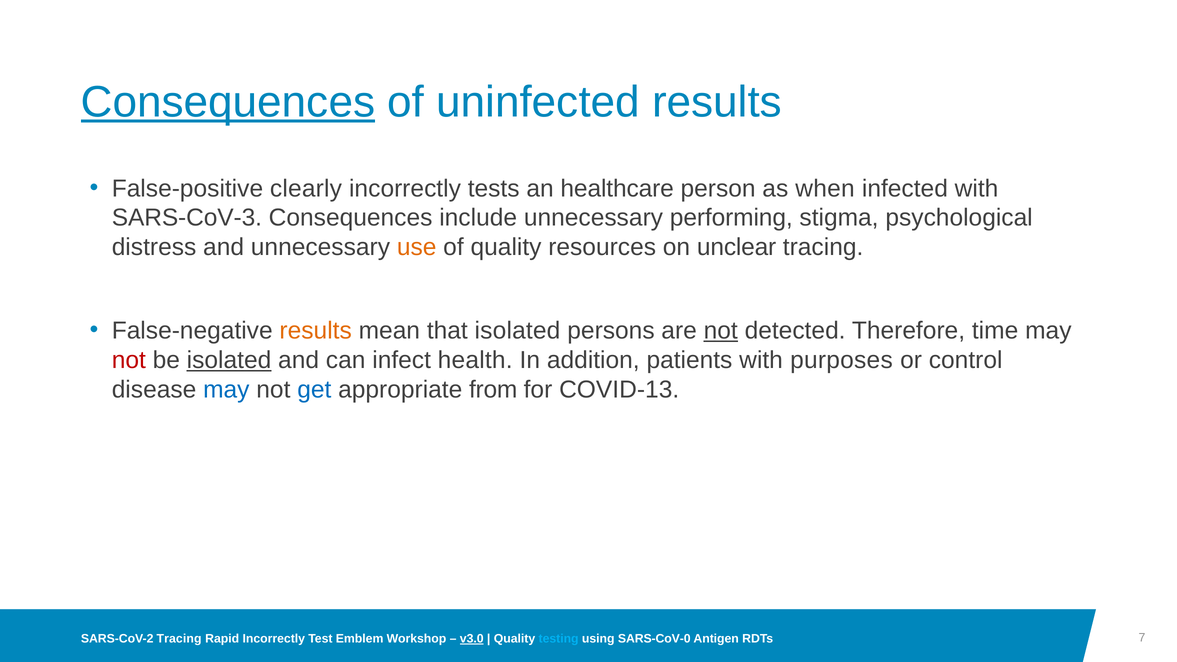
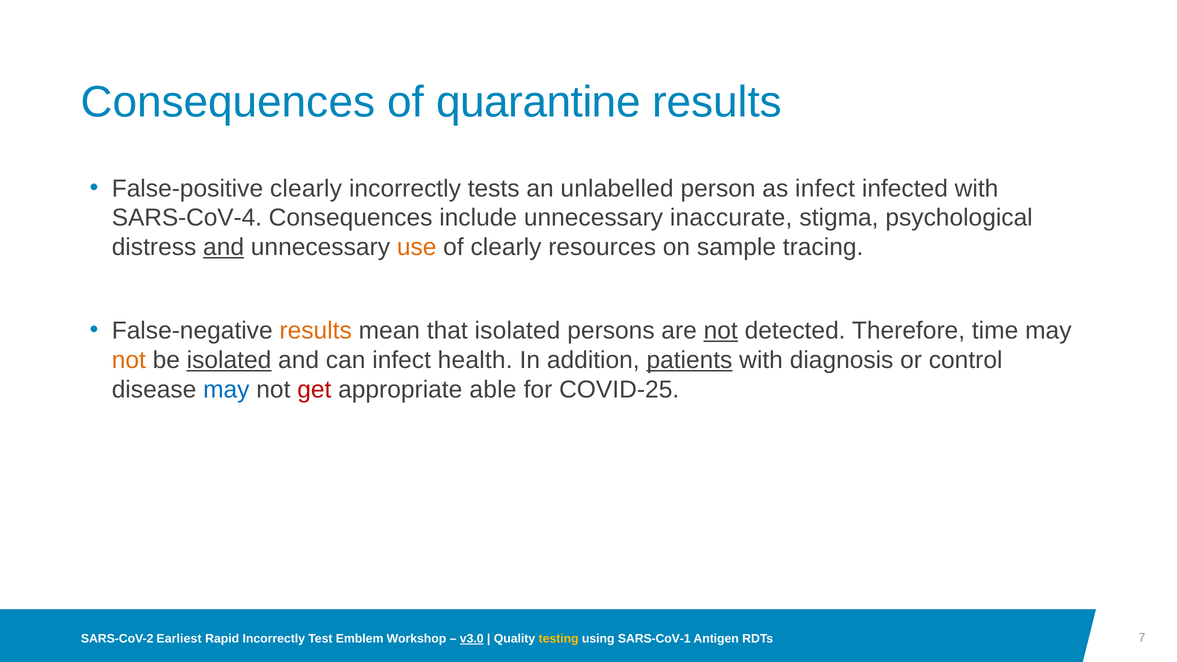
Consequences underline: present -> none (228, 102)
uninfected: uninfected -> quarantine (538, 102)
healthcare: healthcare -> unlabelled (617, 188)
as when: when -> infect (825, 188)
SARS-CoV-3: SARS-CoV-3 -> SARS-CoV-4 (187, 218)
performing: performing -> inaccurate (731, 218)
and underline: none -> present (224, 247)
of quality: quality -> clearly (506, 247)
unclear: unclear -> sample (737, 247)
not colour: red -> orange (129, 360)
patients underline: none -> present (689, 360)
purposes: purposes -> diagnosis (842, 360)
get colour: blue -> red (314, 390)
from: from -> able (493, 390)
COVID-13: COVID-13 -> COVID-25 (619, 390)
SARS-CoV-2 Tracing: Tracing -> Earliest (179, 639)
testing colour: light blue -> yellow (559, 639)
SARS-CoV-0: SARS-CoV-0 -> SARS-CoV-1 (654, 639)
